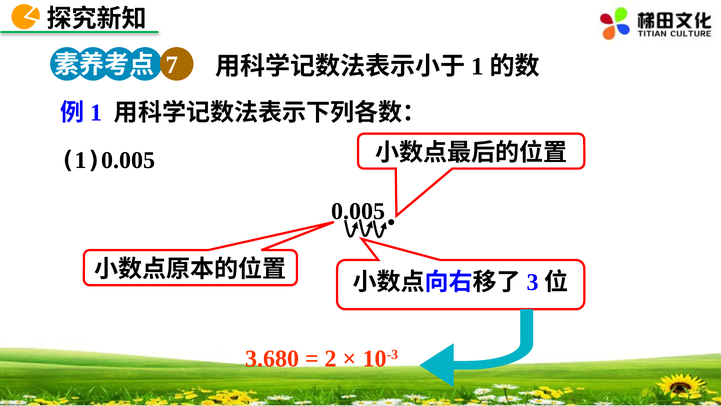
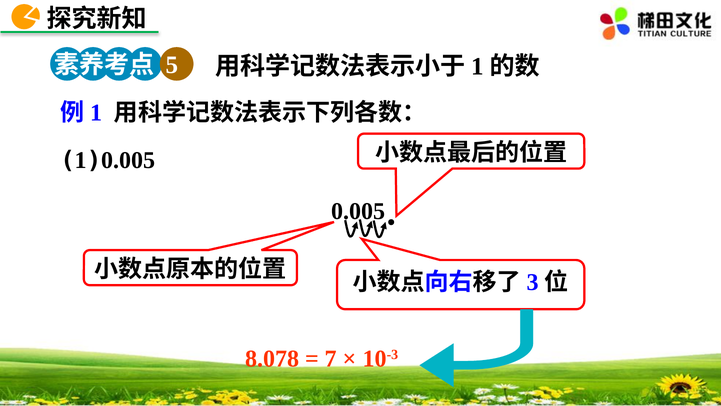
7: 7 -> 5 (172, 65)
3.680: 3.680 -> 8.078 (272, 358)
2: 2 -> 7 (331, 358)
